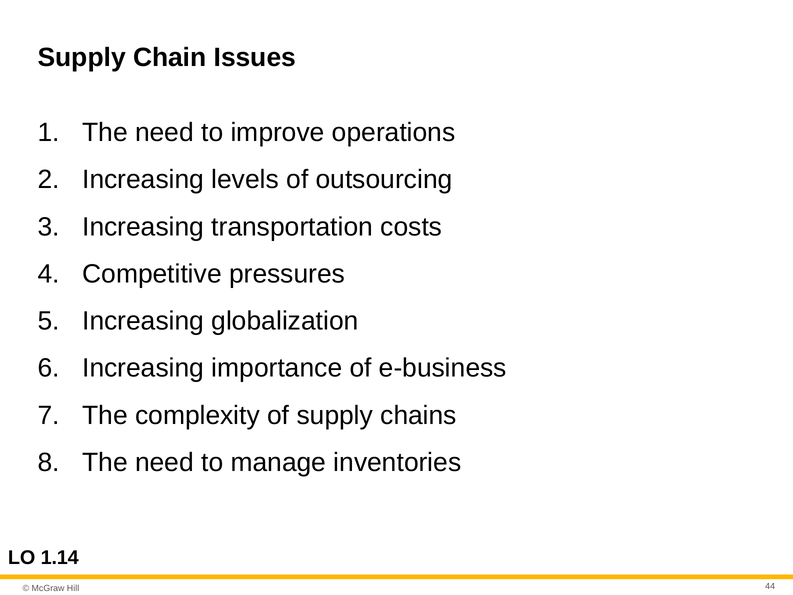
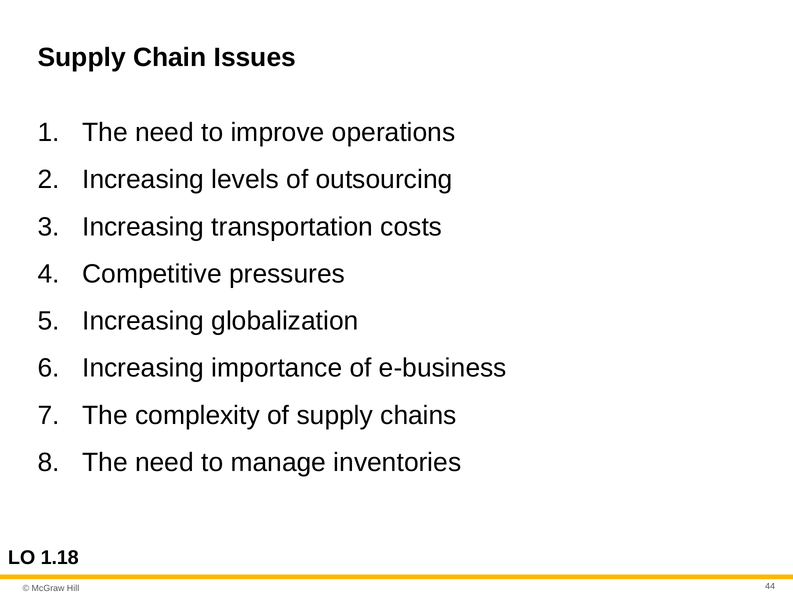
1.14: 1.14 -> 1.18 (60, 558)
